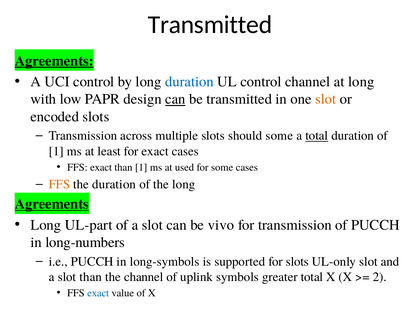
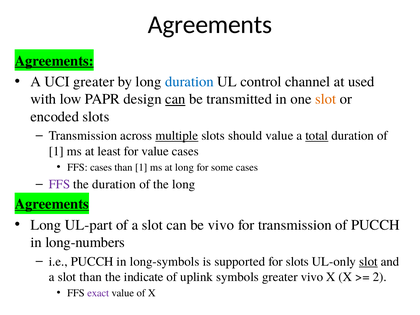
Transmitted: Transmitted -> Agreements (210, 25)
UCI control: control -> greater (94, 82)
at long: long -> used (361, 82)
multiple underline: none -> present (177, 136)
should some: some -> value (279, 136)
for exact: exact -> value (155, 151)
exact: exact -> cases (101, 167)
at used: used -> long (184, 167)
FFS colour: orange -> purple (60, 184)
slot underline: none -> present (368, 261)
the channel: channel -> indicate (144, 277)
greater total: total -> vivo (312, 277)
exact colour: blue -> purple (98, 293)
